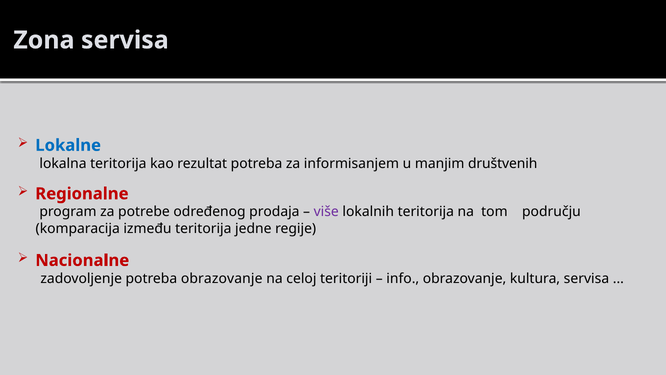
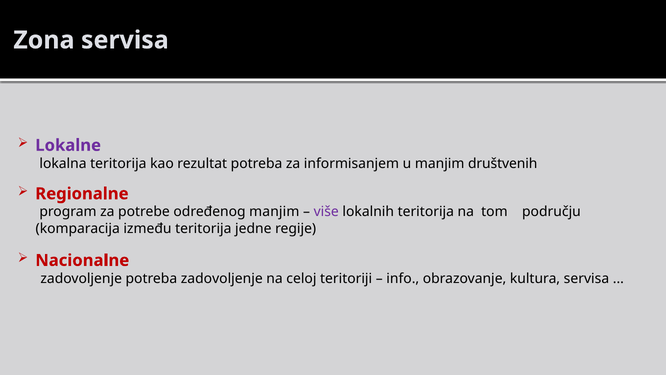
Lokalne colour: blue -> purple (68, 145)
određenog prodaja: prodaja -> manjim (274, 212)
potreba obrazovanje: obrazovanje -> zadovoljenje (222, 278)
